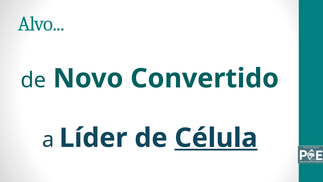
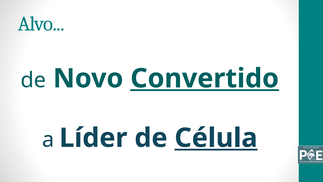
Convertido underline: none -> present (205, 78)
